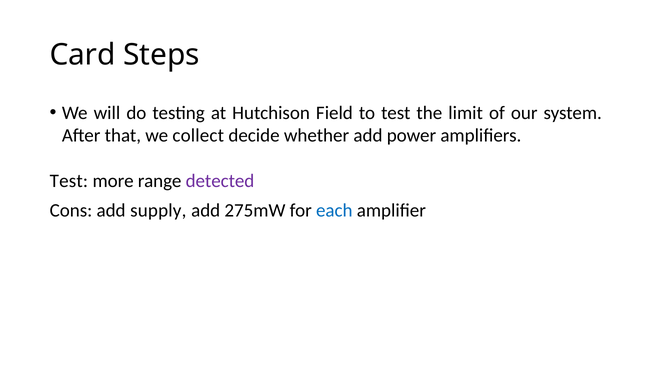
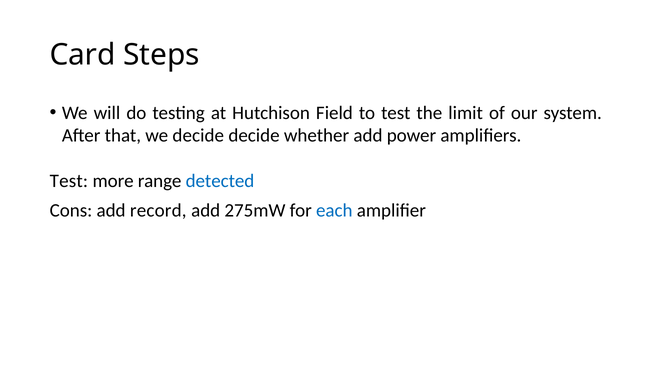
we collect: collect -> decide (198, 136)
detected colour: purple -> blue (220, 181)
supply: supply -> record (158, 210)
